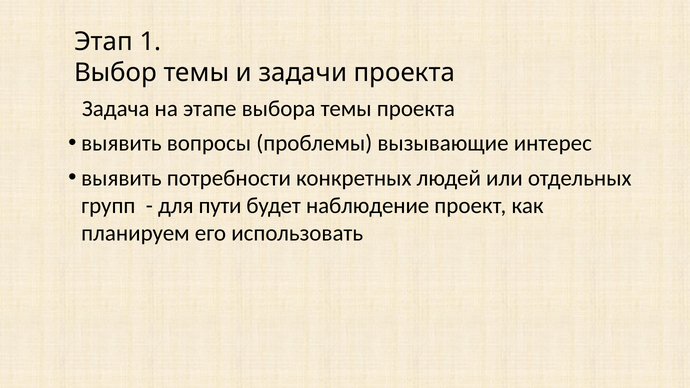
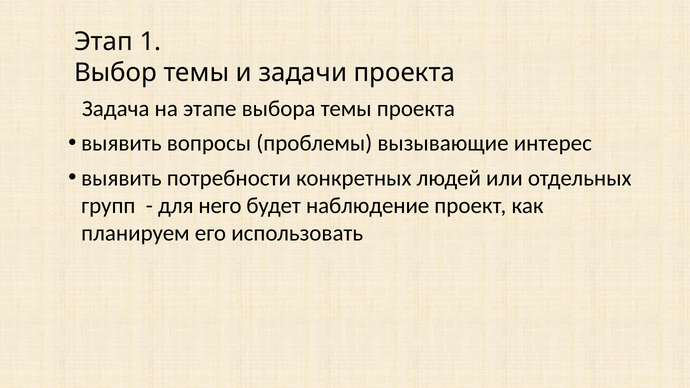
пути: пути -> него (220, 206)
